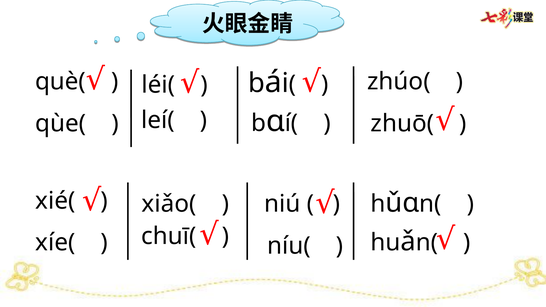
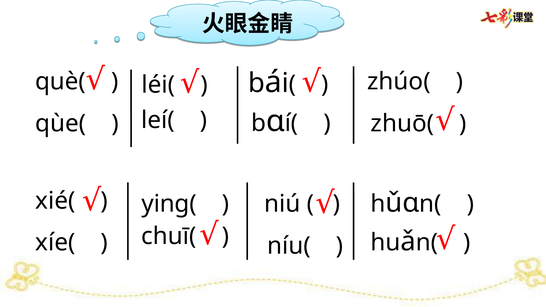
xiǎo(: xiǎo( -> ying( (169, 204)
